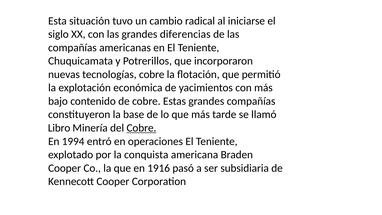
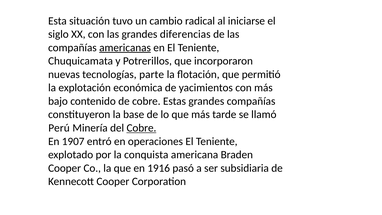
americanas underline: none -> present (125, 48)
tecnologías cobre: cobre -> parte (152, 74)
Libro: Libro -> Perú (59, 128)
1994: 1994 -> 1907 (73, 141)
